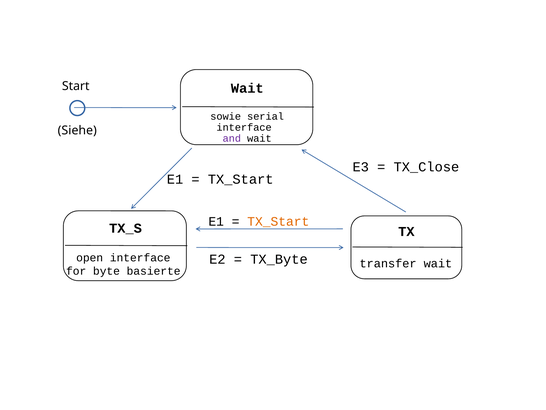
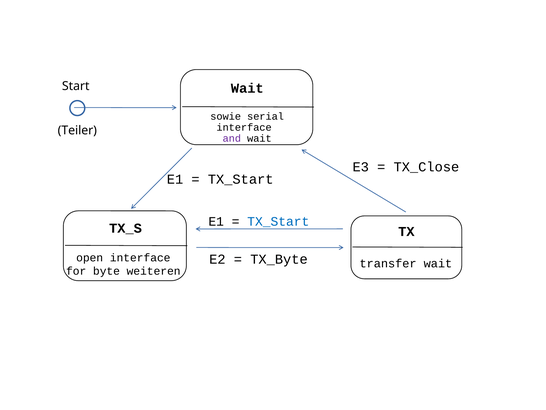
Siehe: Siehe -> Teiler (77, 130)
TX_Start colour: orange -> blue (278, 221)
basierte: basierte -> weiteren (154, 271)
